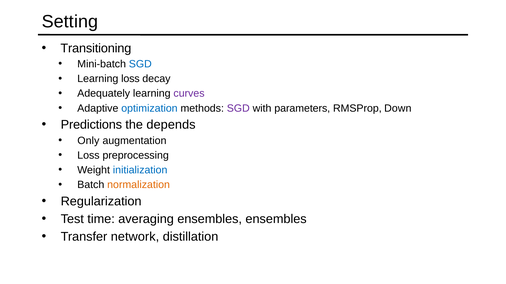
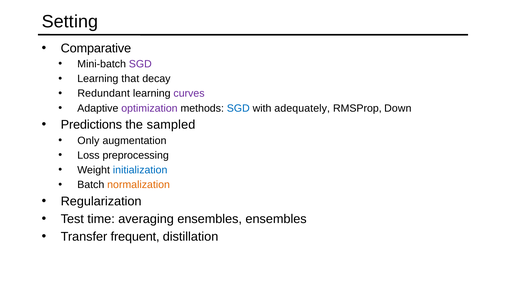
Transitioning: Transitioning -> Comparative (96, 48)
SGD colour: blue -> purple (140, 64)
Learning loss: loss -> that (130, 79)
Adequately: Adequately -> Redundant (104, 94)
optimization colour: blue -> purple (149, 108)
SGD colour: purple -> blue (238, 108)
parameters: parameters -> adequately (302, 108)
depends: depends -> sampled (171, 125)
network: network -> frequent (135, 237)
